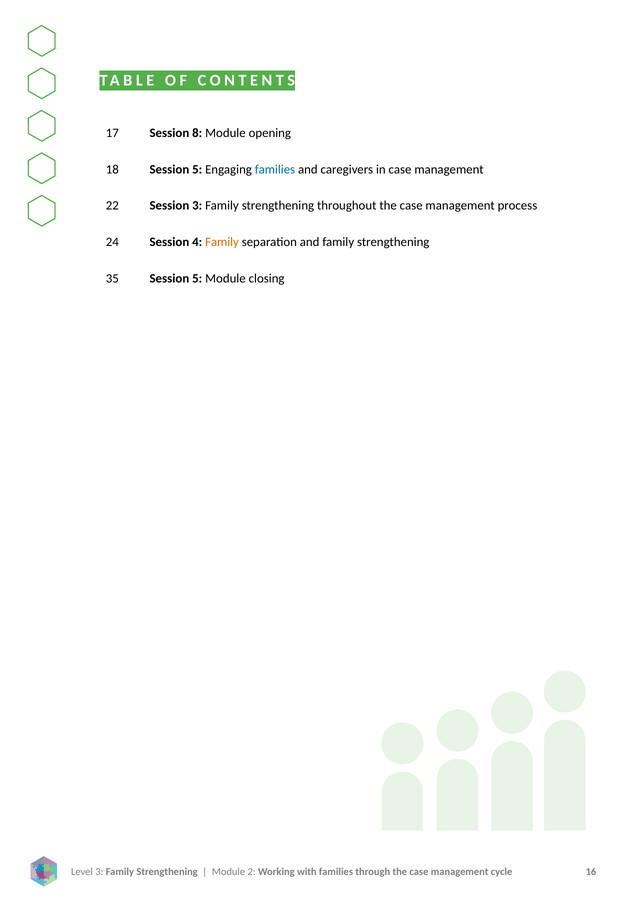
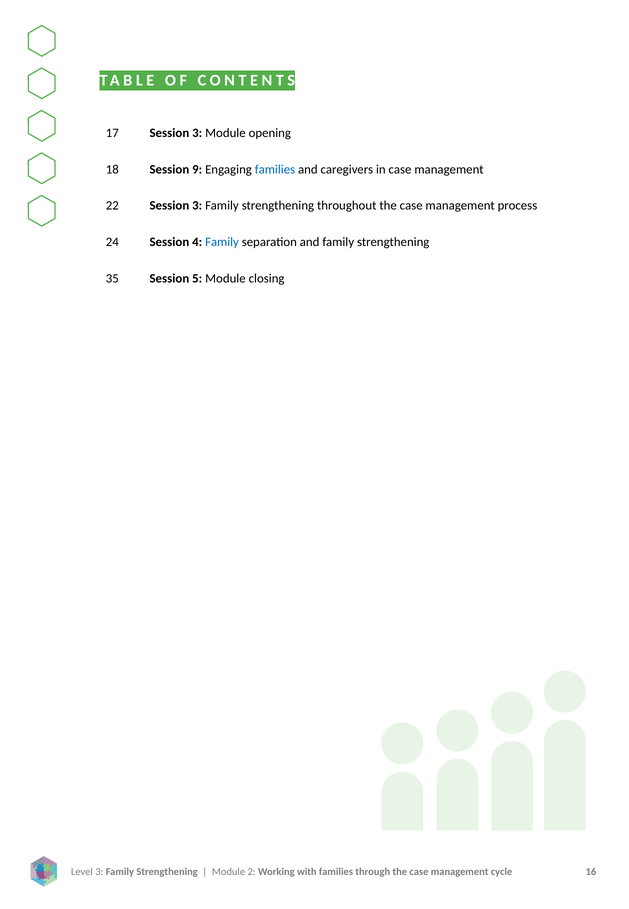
8: 8 -> 3 (197, 133)
5: 5 -> 9 (197, 169)
Family colour: orange -> blue (222, 242)
